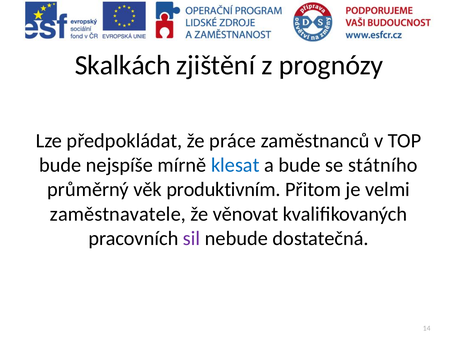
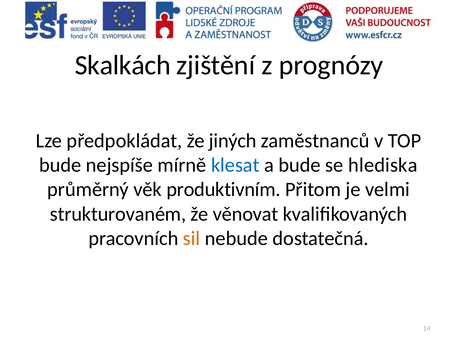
práce: práce -> jiných (233, 140)
státního: státního -> hlediska (383, 165)
zaměstnavatele: zaměstnavatele -> strukturovaném (118, 214)
sil colour: purple -> orange (192, 238)
